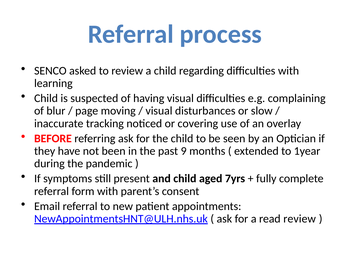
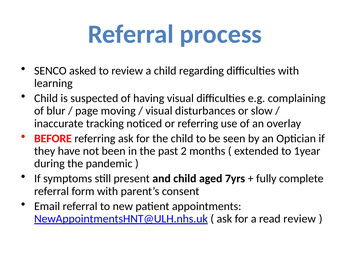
or covering: covering -> referring (198, 124)
9: 9 -> 2 (184, 151)
